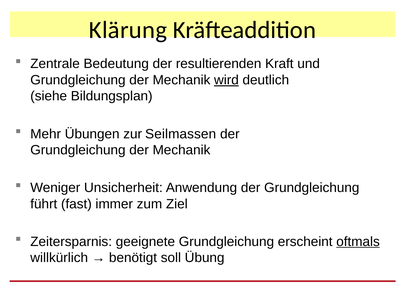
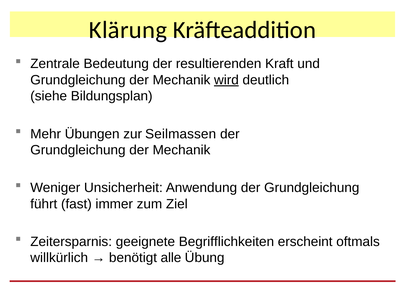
geeignete Grundgleichung: Grundgleichung -> Begrifflichkeiten (226, 242)
oftmals underline: present -> none (358, 242)
soll: soll -> alle (171, 258)
